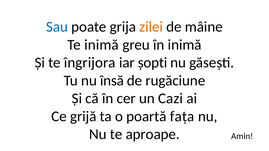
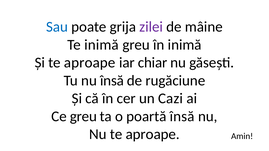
zilei colour: orange -> purple (151, 27)
Și te îngrijora: îngrijora -> aproape (90, 63)
șopti: șopti -> chiar (153, 63)
Ce grijă: grijă -> greu (83, 117)
poartă fața: fața -> însă (182, 117)
